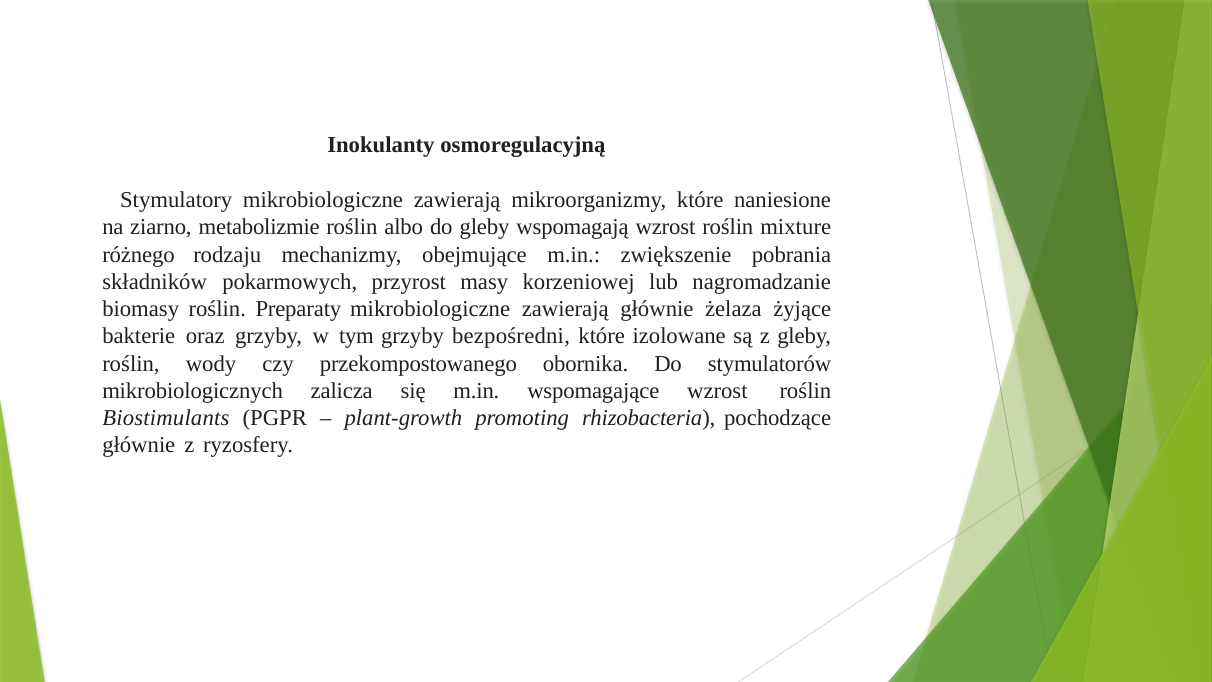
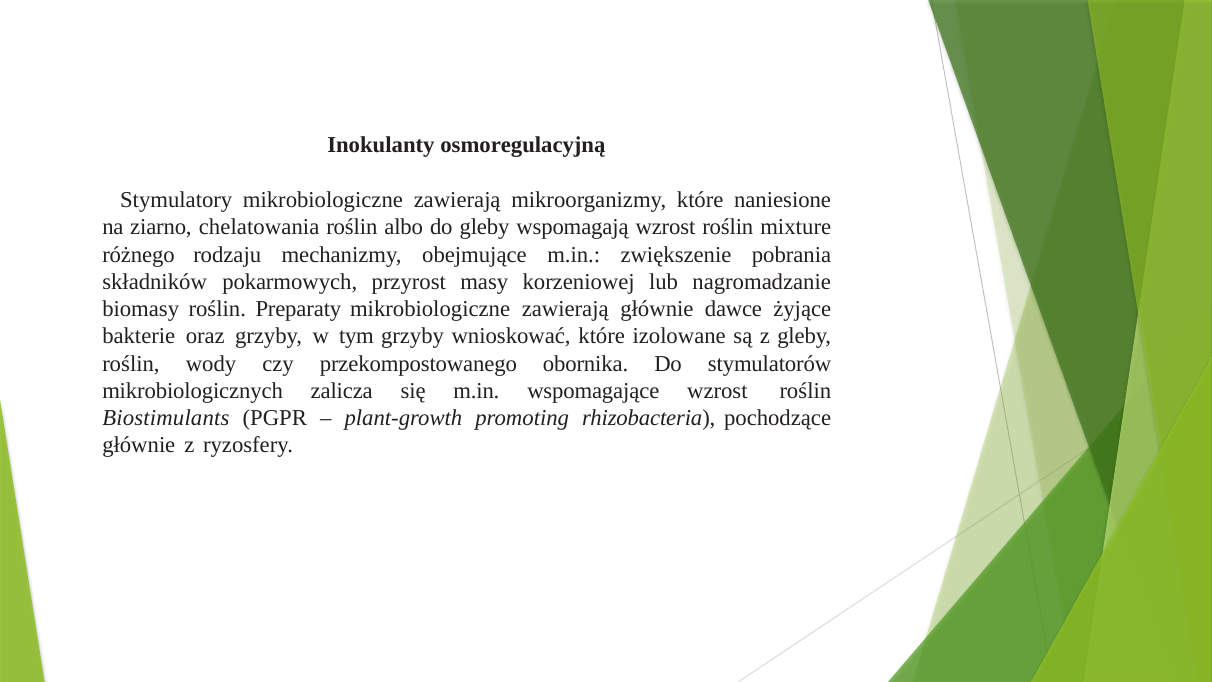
metabolizmie: metabolizmie -> chelatowania (259, 227)
żelaza: żelaza -> dawce (734, 309)
bezpośredni: bezpośredni -> wnioskować (511, 336)
